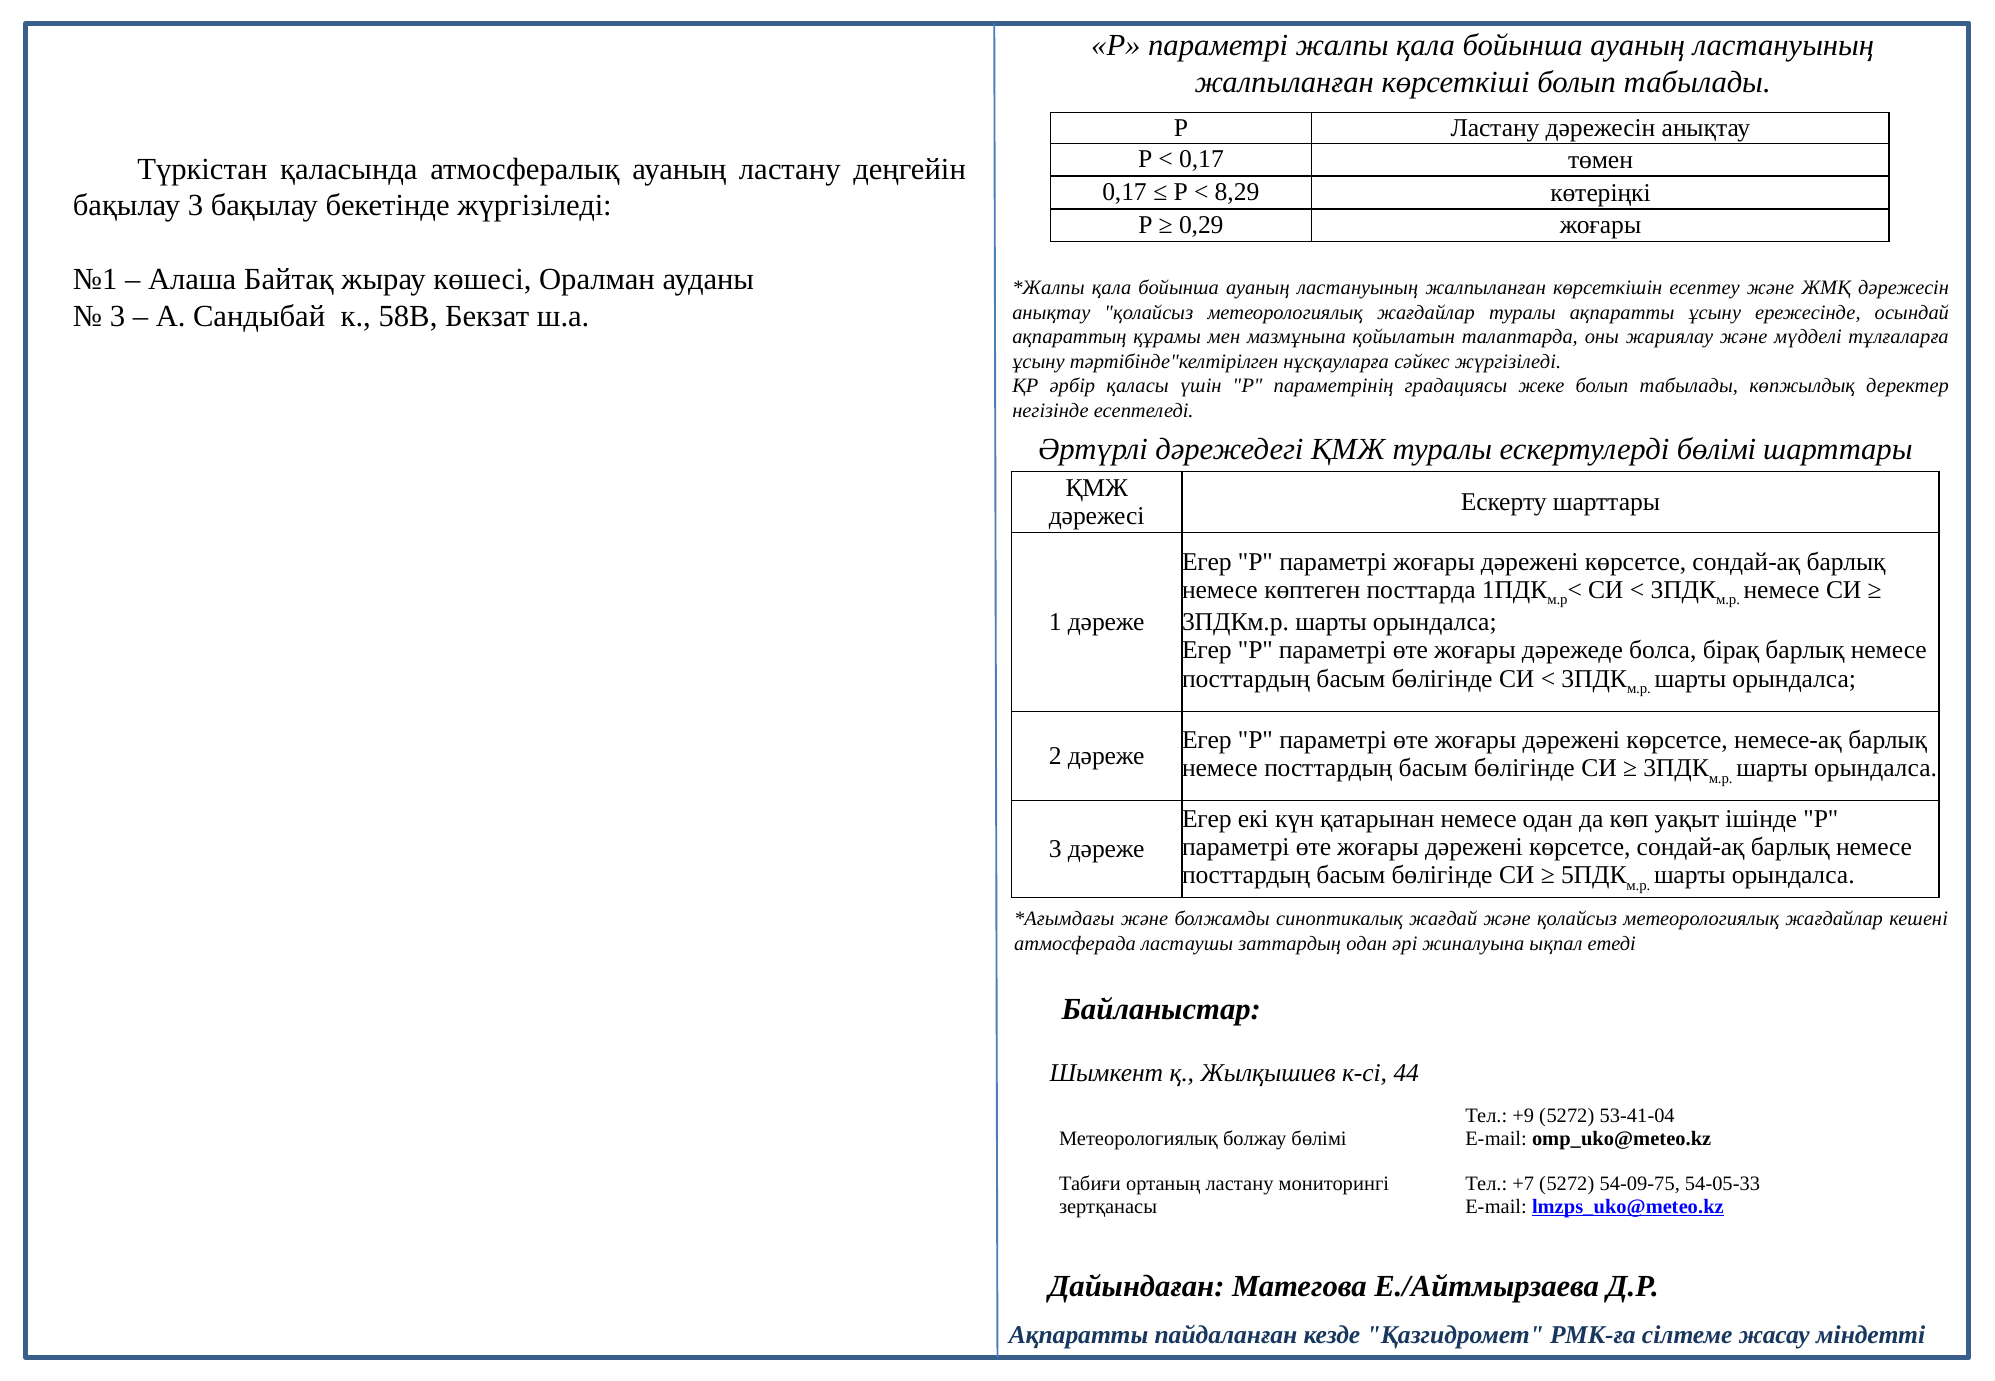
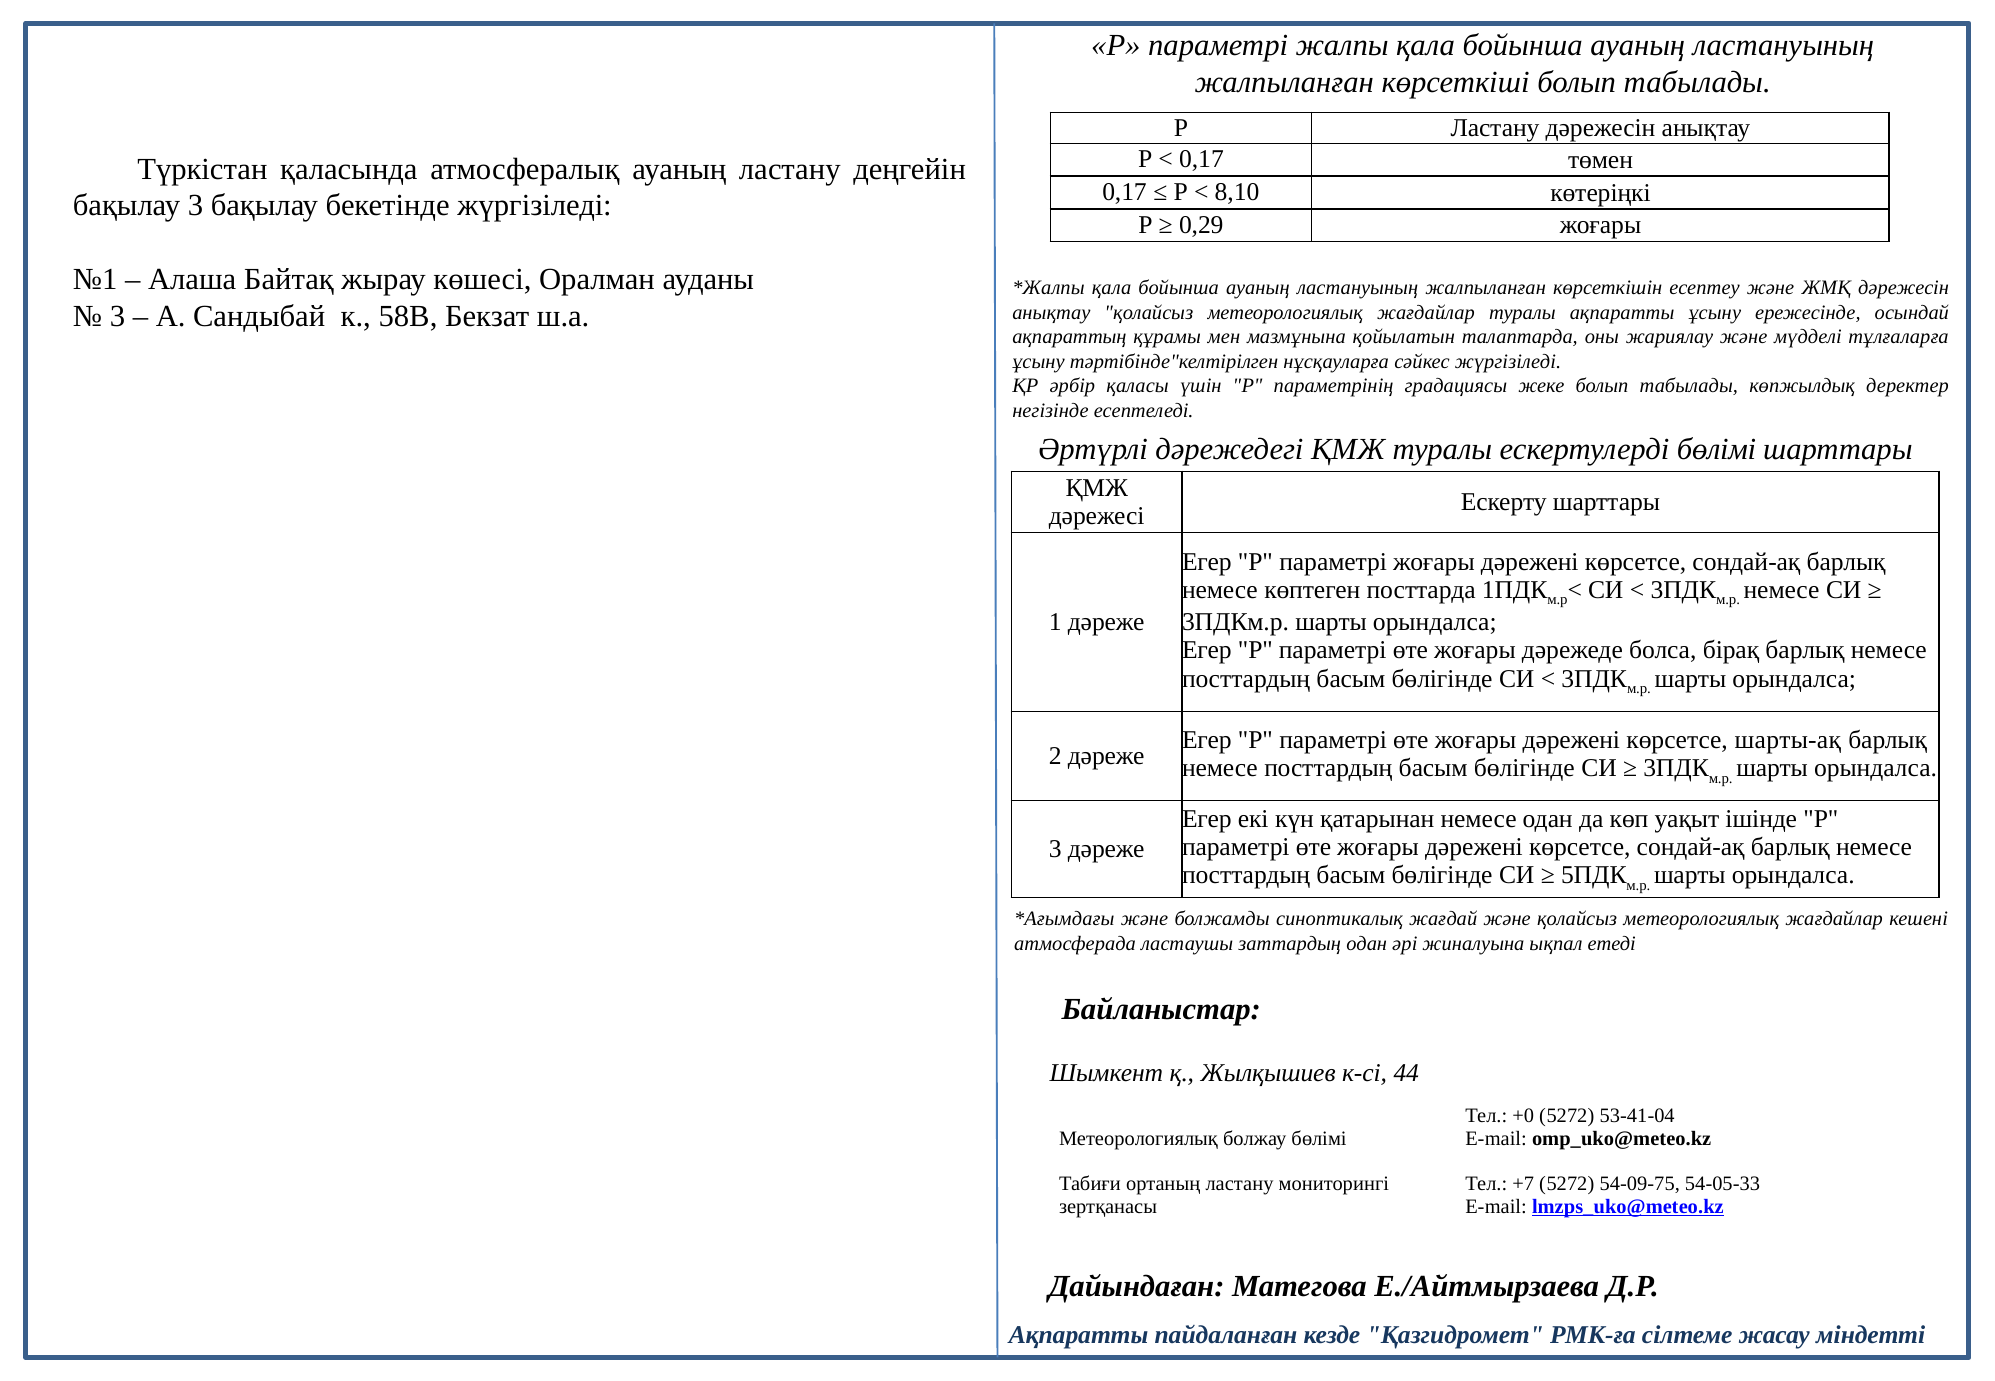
8,29: 8,29 -> 8,10 (1237, 192)
немесе-ақ: немесе-ақ -> шарты-ақ (1788, 740)
+9: +9 -> +0 (1523, 1116)
